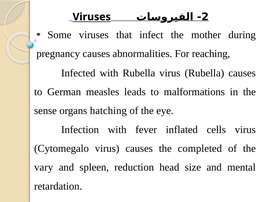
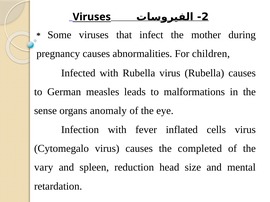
reaching: reaching -> children (211, 54)
hatching: hatching -> anomaly (108, 111)
